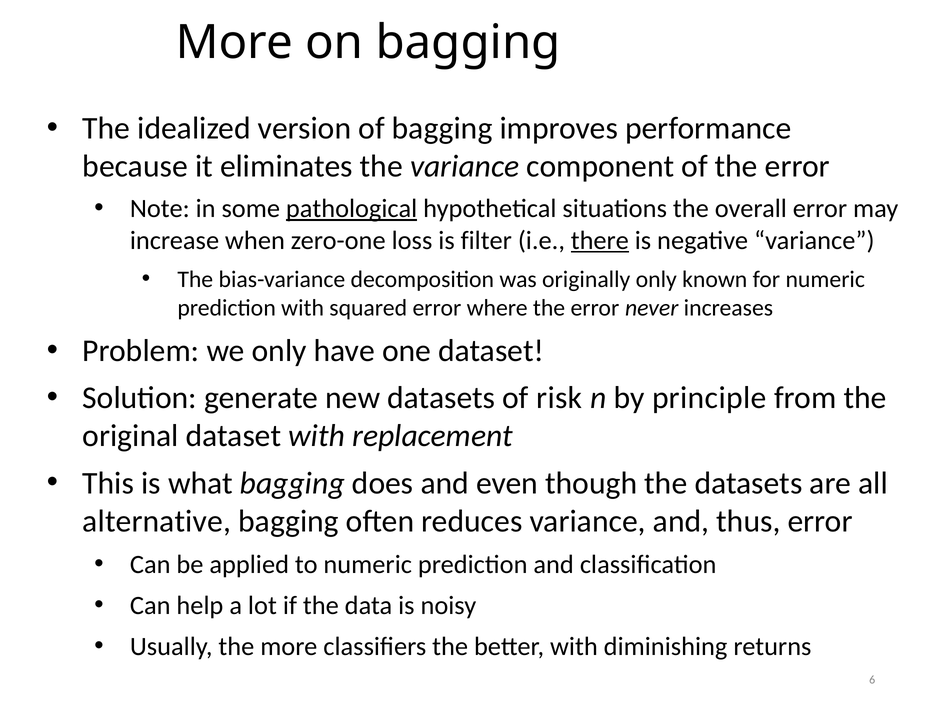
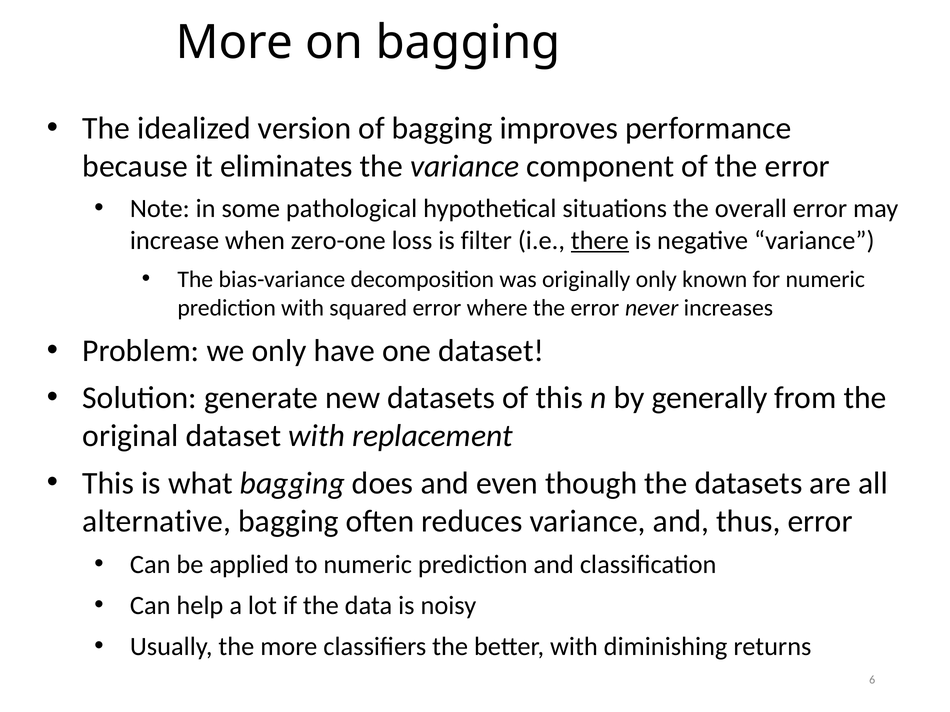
pathological underline: present -> none (352, 209)
of risk: risk -> this (559, 398)
principle: principle -> generally (710, 398)
